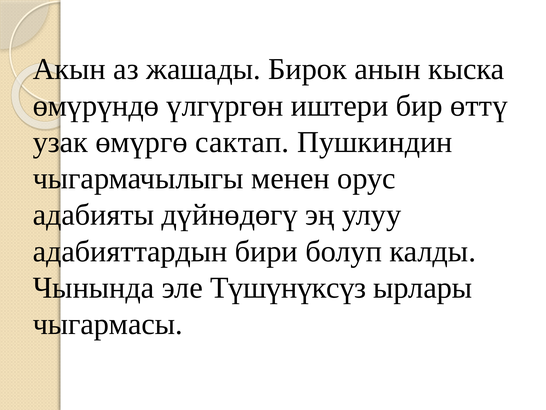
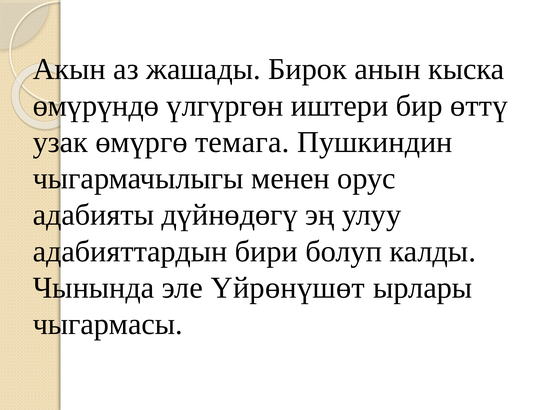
сактап: сактап -> темага (242, 142)
Түшүнүксүз: Түшүнүксүз -> Үйрөнүшөт (288, 287)
